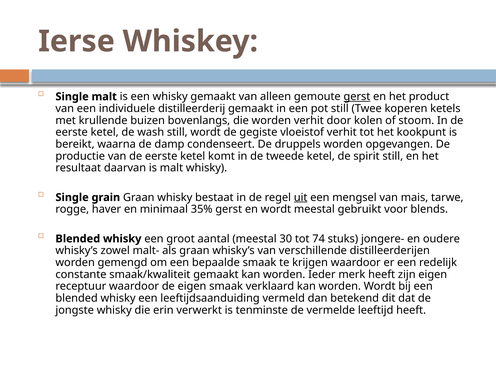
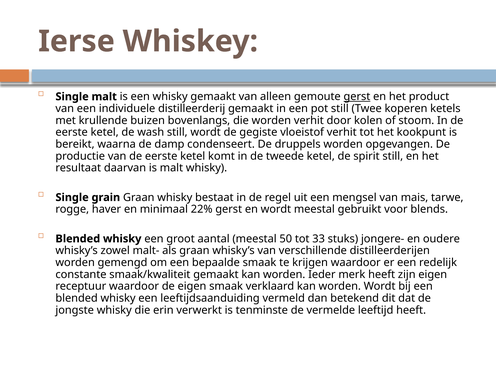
uit underline: present -> none (301, 197)
35%: 35% -> 22% (202, 209)
30: 30 -> 50 (286, 239)
74: 74 -> 33 (319, 239)
